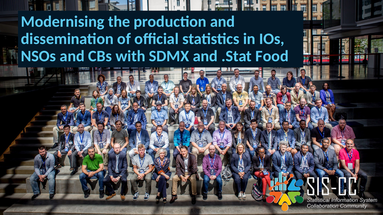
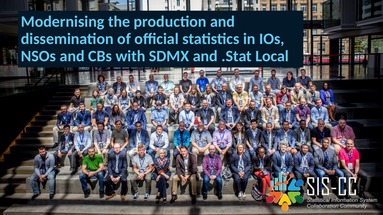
Food: Food -> Local (272, 56)
